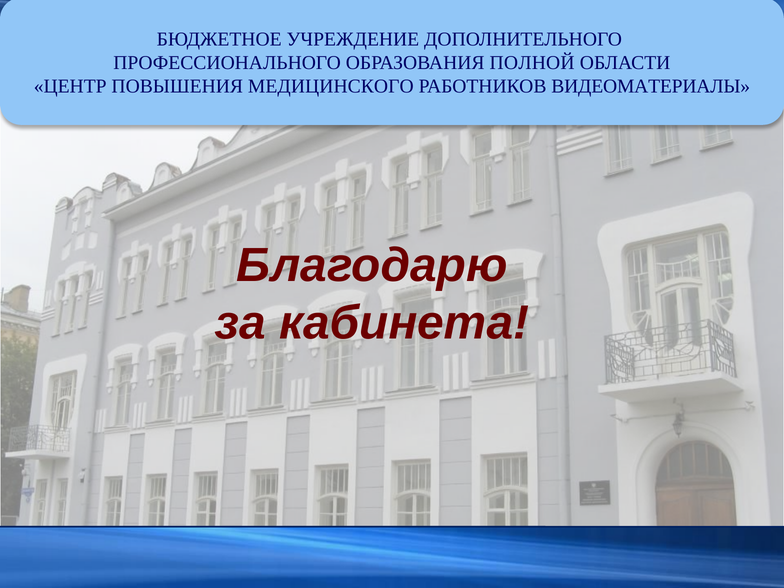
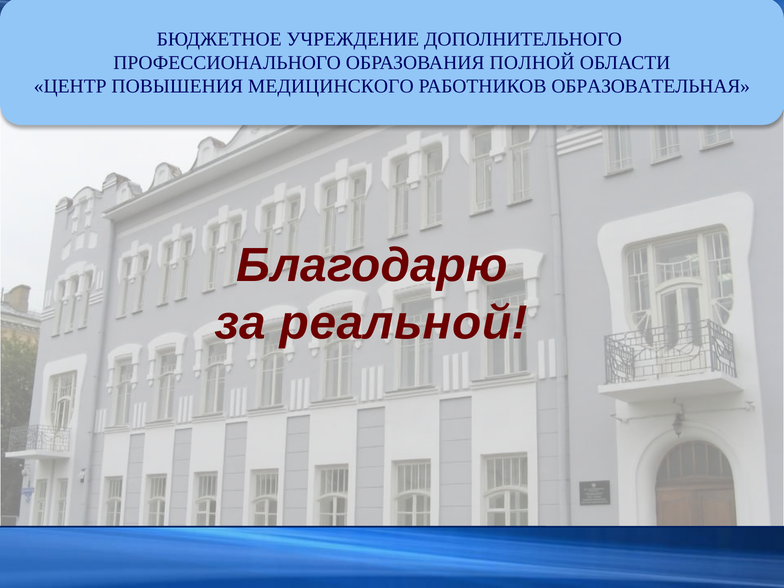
ВИДЕОМАТЕРИАЛЫ: ВИДЕОМАТЕРИАЛЫ -> ОБРАЗОВАТЕЛЬНАЯ (651, 86)
кабинета: кабинета -> реальной (404, 323)
